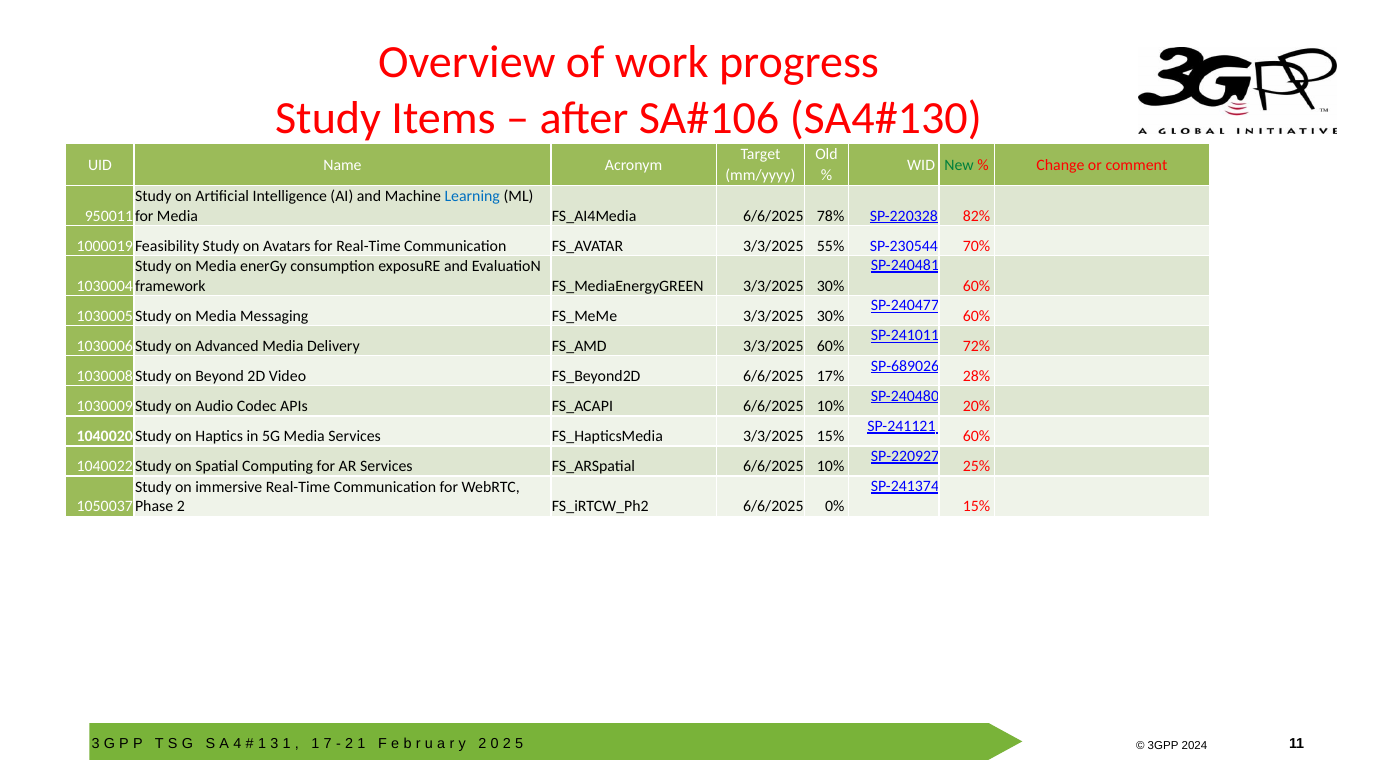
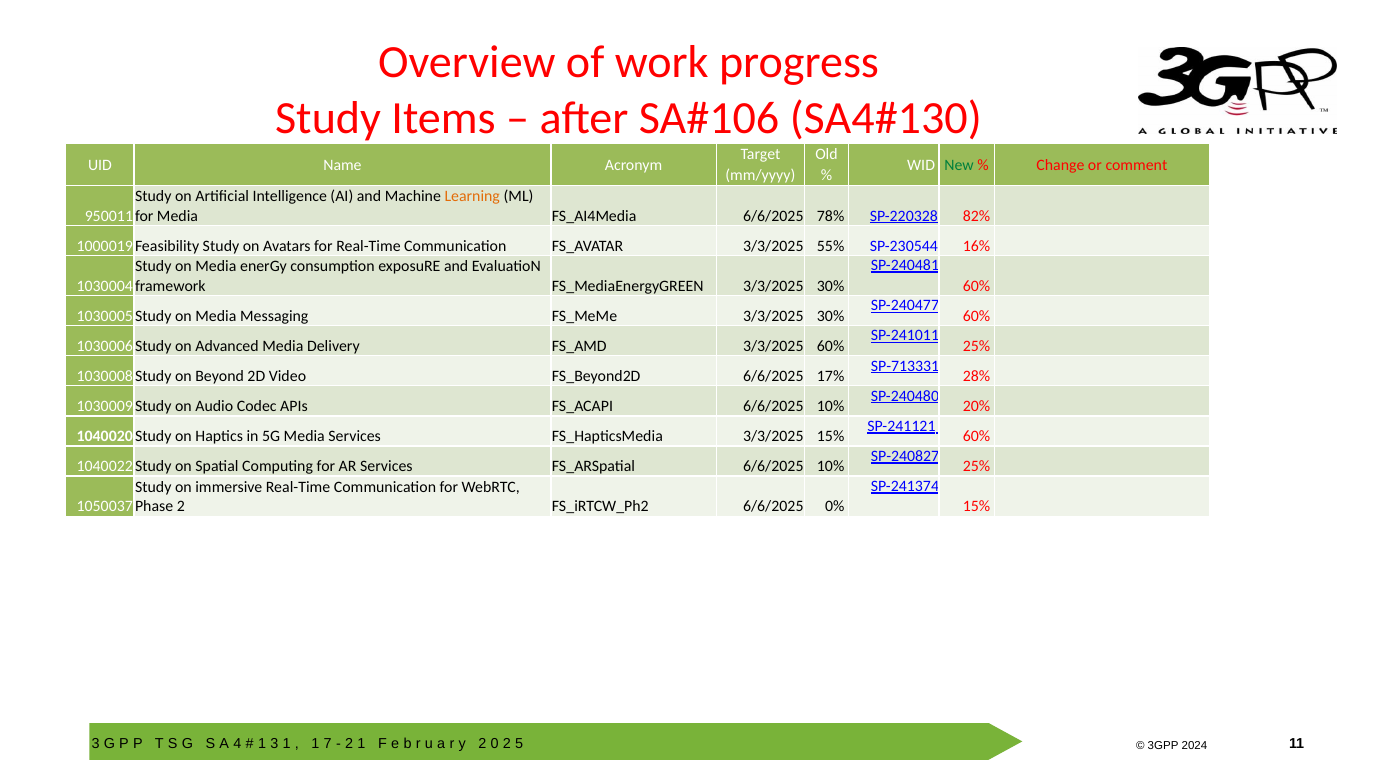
Learning colour: blue -> orange (472, 196)
70%: 70% -> 16% (976, 246)
72%: 72% -> 25% (976, 346)
SP-689026: SP-689026 -> SP-713331 (905, 366)
SP-220927: SP-220927 -> SP-240827 (905, 456)
